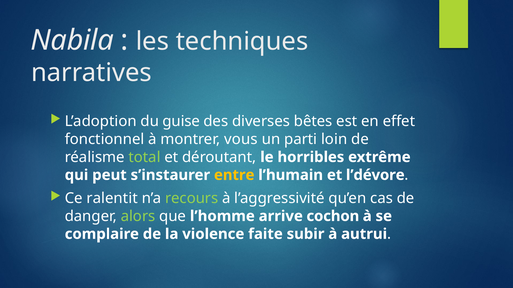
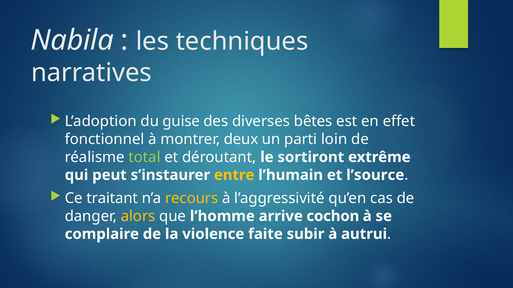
vous: vous -> deux (241, 139)
horribles: horribles -> sortiront (311, 157)
l’dévore: l’dévore -> l’source (375, 175)
ralentit: ralentit -> traitant (112, 199)
recours colour: light green -> yellow (192, 199)
alors colour: light green -> yellow (138, 217)
